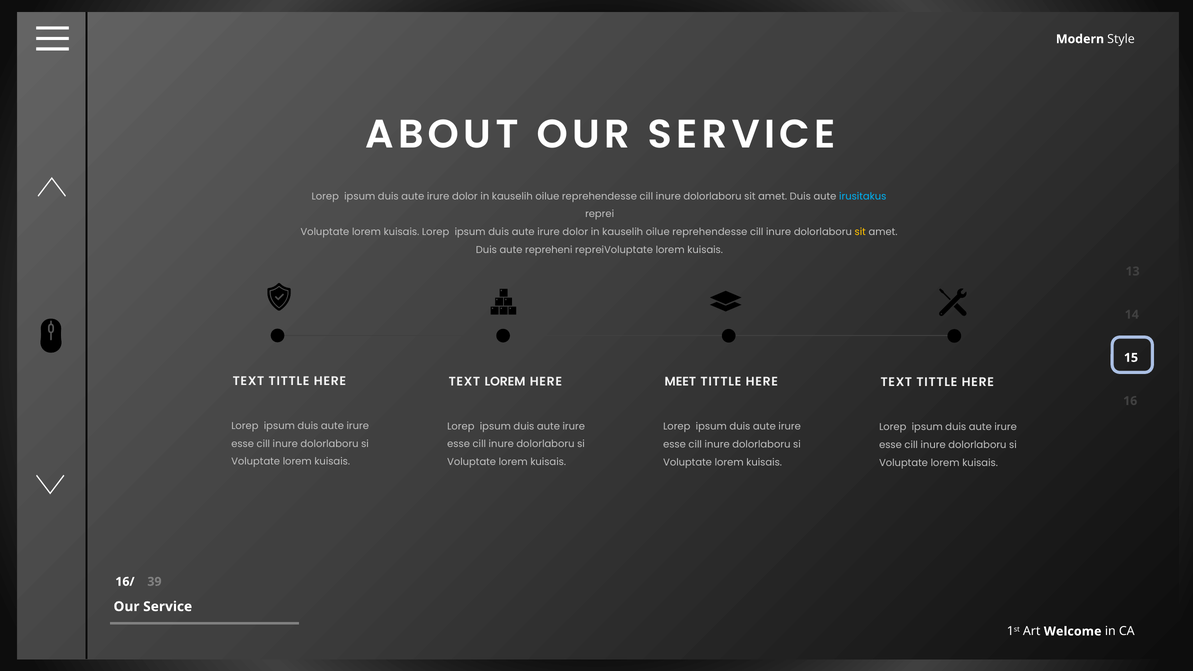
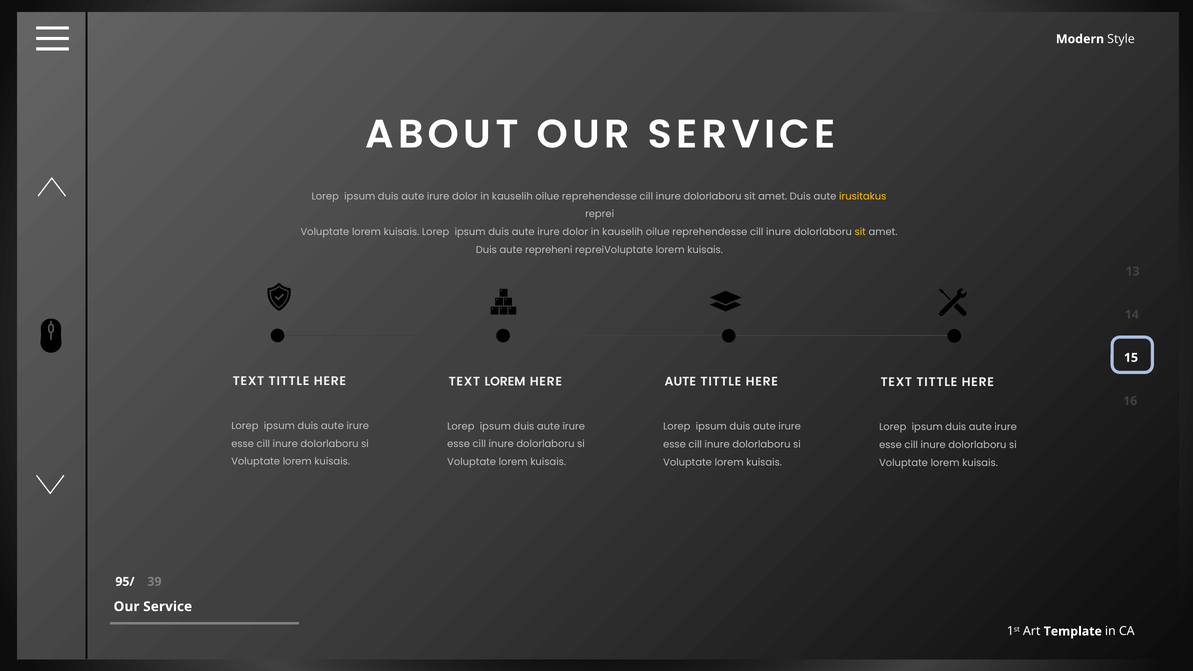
irusitakus colour: light blue -> yellow (863, 196)
MEET: MEET -> AUTE (680, 382)
16/: 16/ -> 95/ (125, 582)
Welcome: Welcome -> Template (1073, 631)
